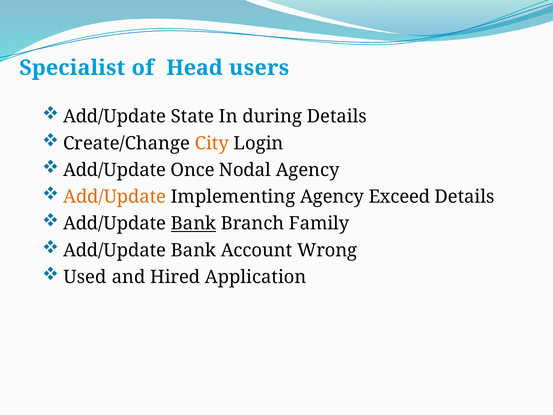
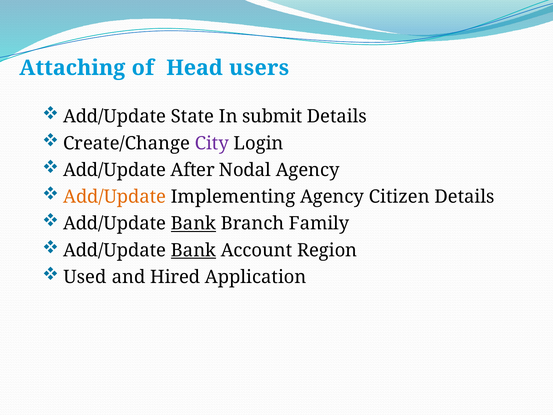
Specialist: Specialist -> Attaching (72, 68)
during: during -> submit (272, 116)
City colour: orange -> purple (212, 143)
Once: Once -> After (193, 170)
Exceed: Exceed -> Citizen (399, 197)
Bank underline: none -> present (193, 250)
Wrong: Wrong -> Region (327, 250)
